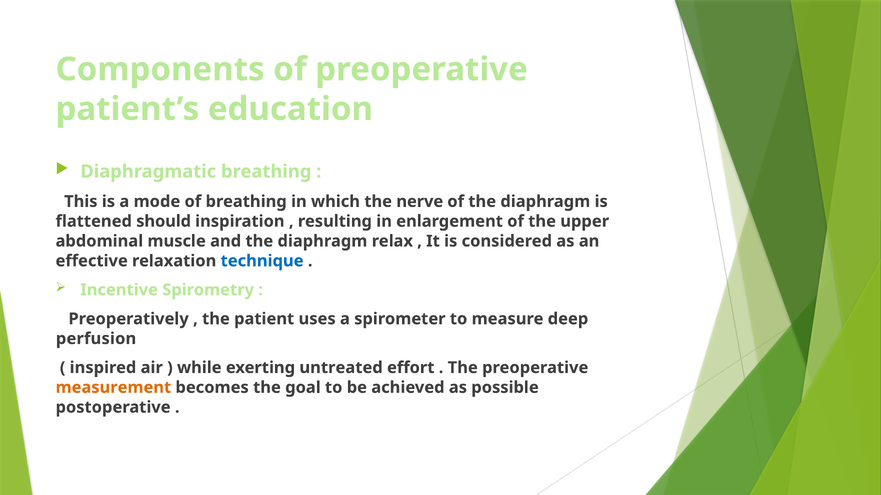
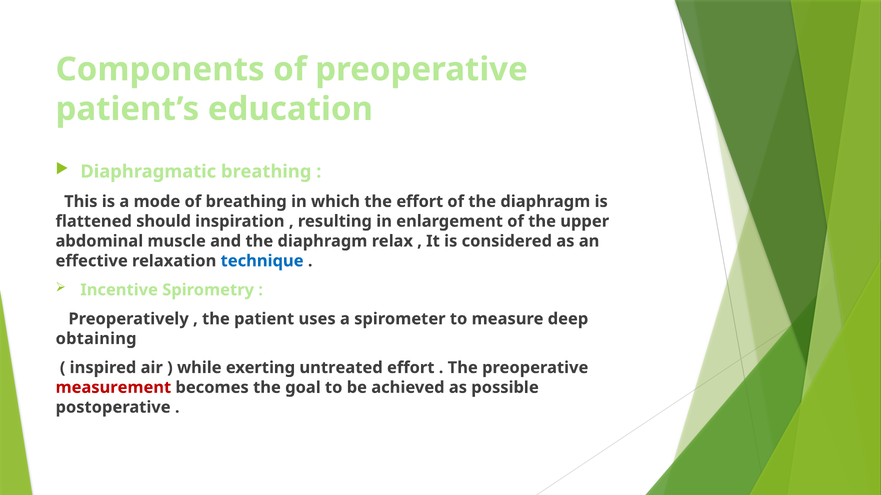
the nerve: nerve -> effort (420, 202)
perfusion: perfusion -> obtaining (96, 339)
measurement colour: orange -> red (113, 388)
